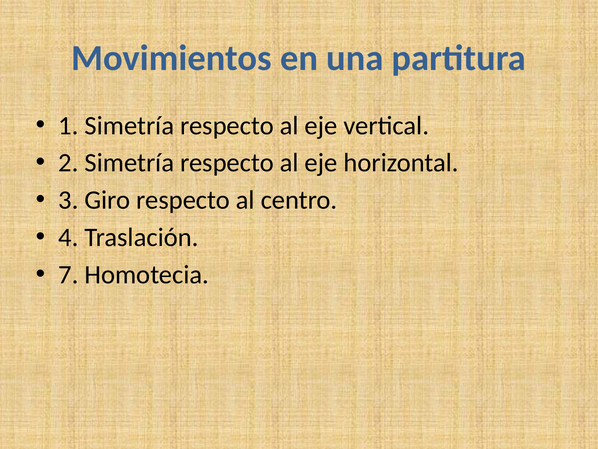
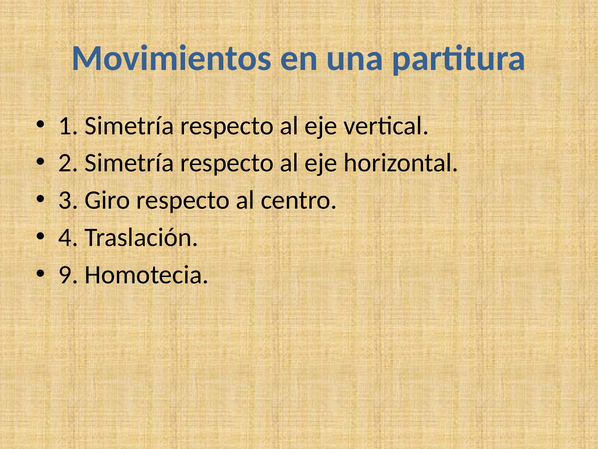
7: 7 -> 9 (68, 274)
